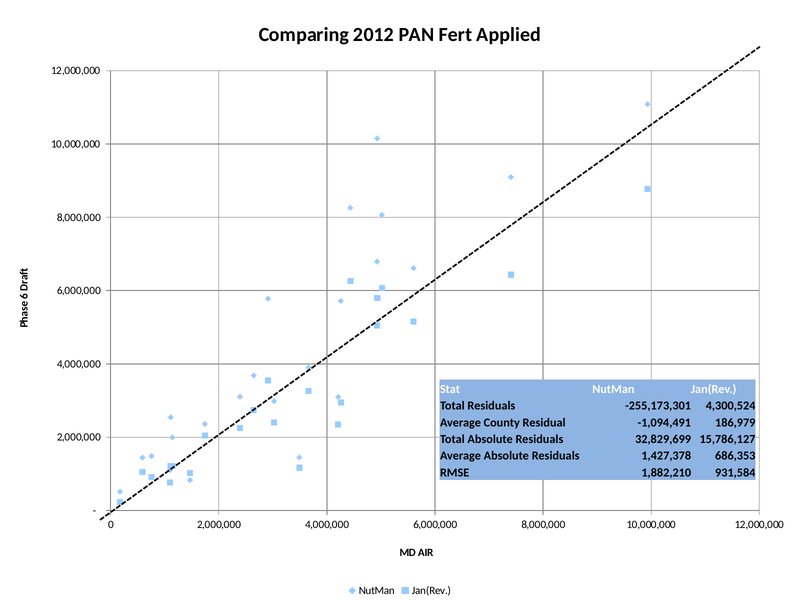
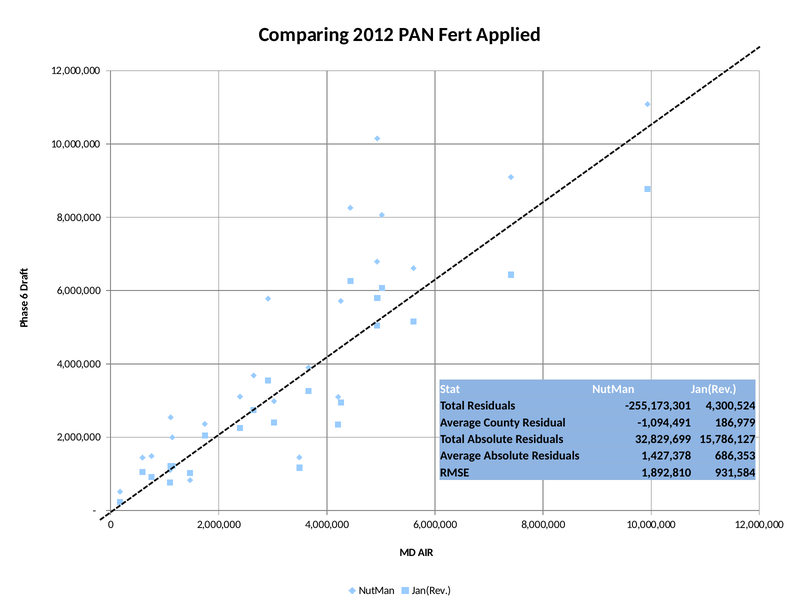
1,882,210: 1,882,210 -> 1,892,810 (666, 473)
